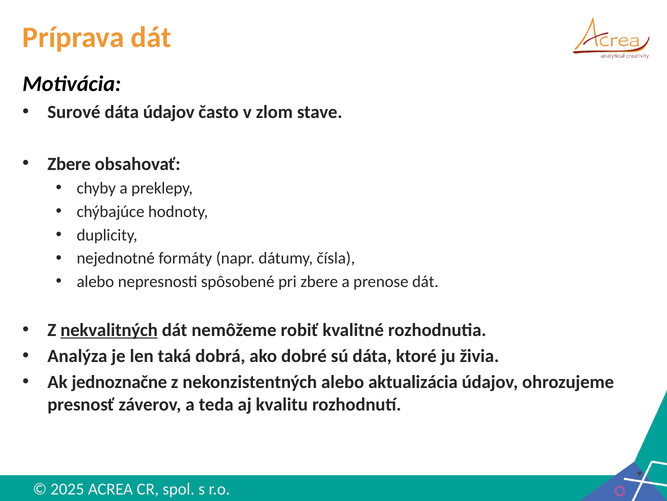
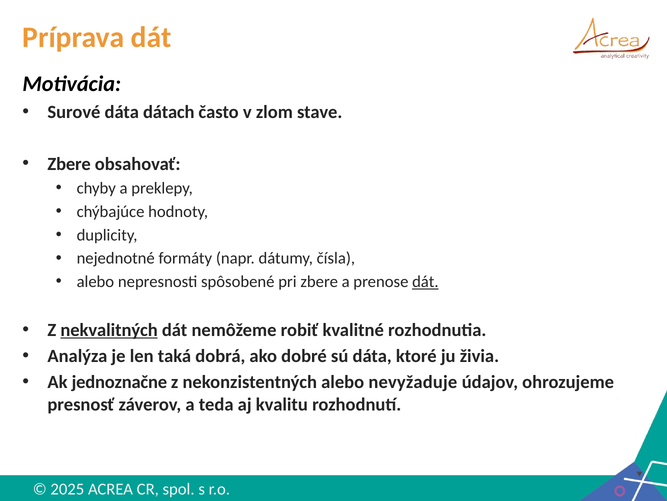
dáta údajov: údajov -> dátach (169, 112)
dát underline: none -> present (425, 281)
aktualizácia: aktualizácia -> nevyžaduje (413, 382)
